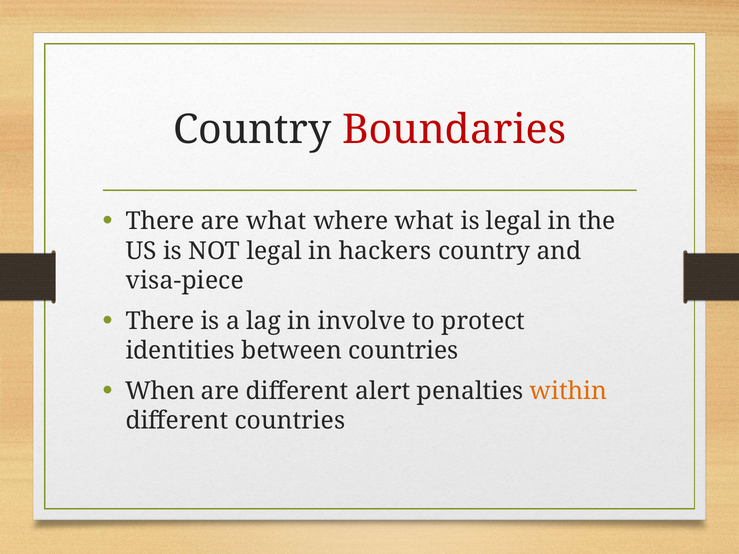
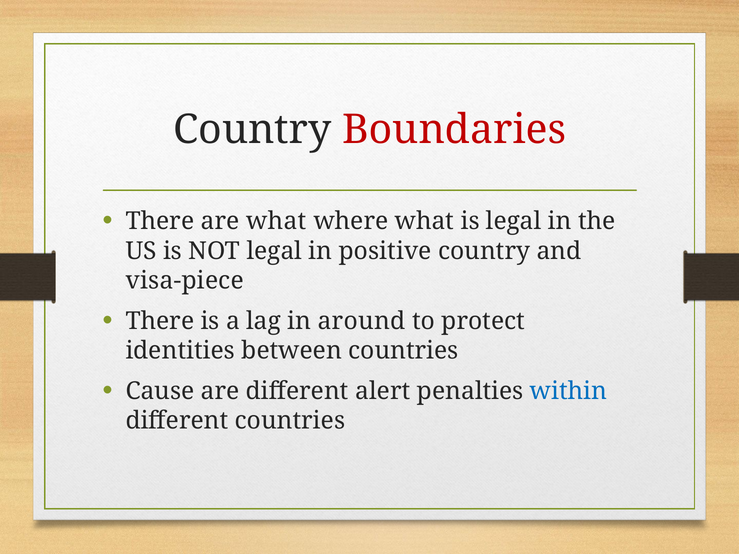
hackers: hackers -> positive (385, 251)
involve: involve -> around (362, 321)
When: When -> Cause (160, 391)
within colour: orange -> blue (569, 391)
